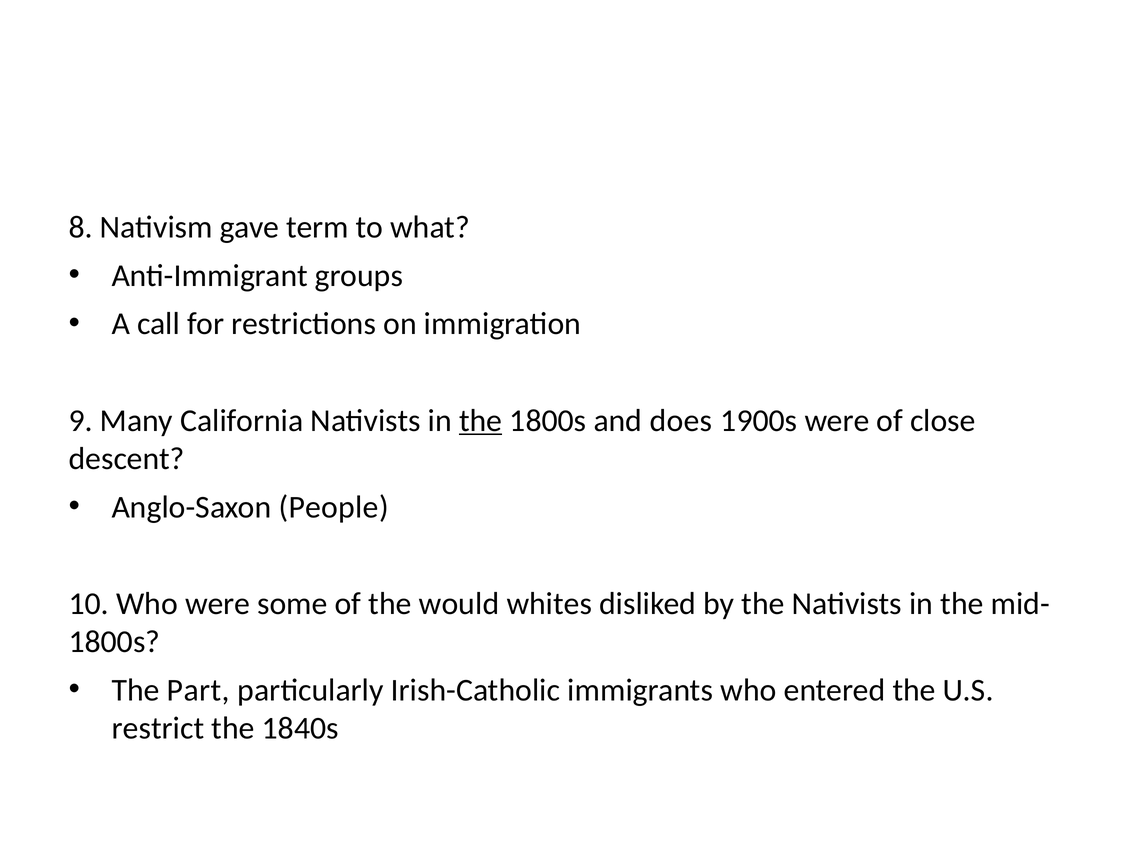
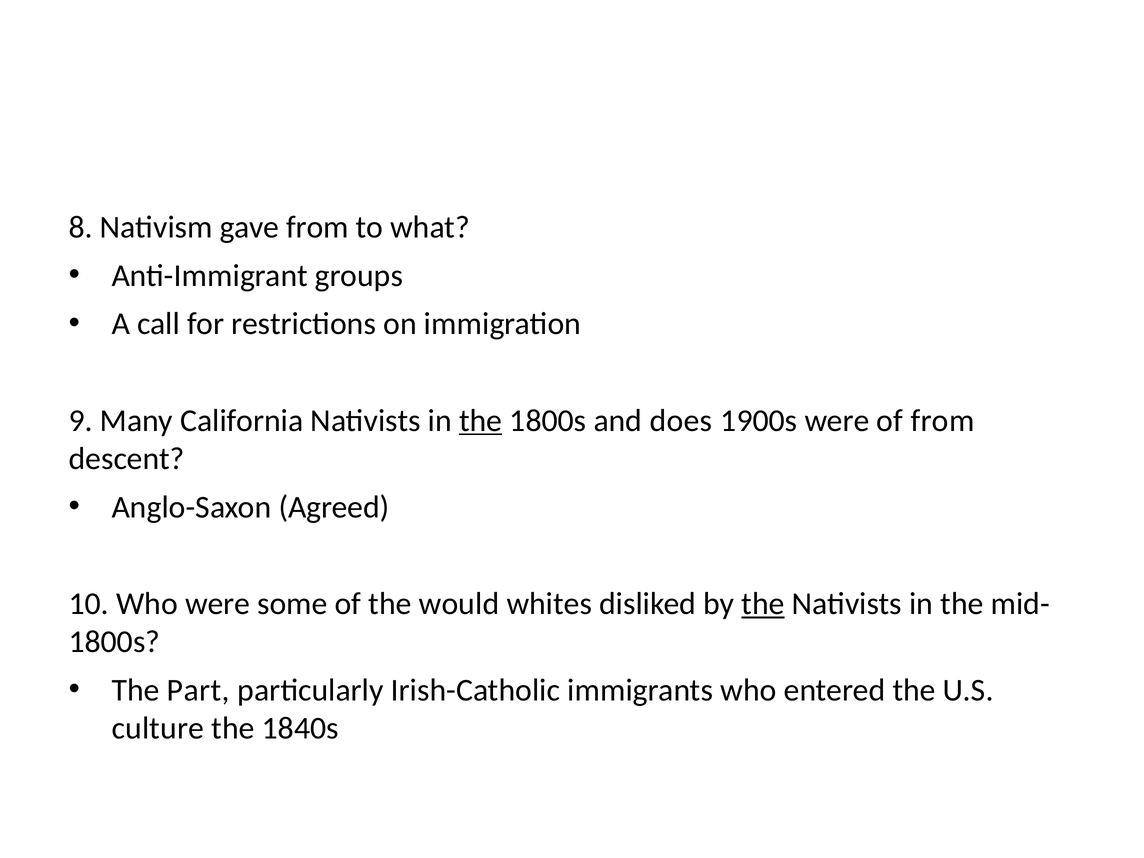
gave term: term -> from (317, 227)
of close: close -> from (943, 421)
People: People -> Agreed (334, 507)
the underline: none -> present (763, 604)
restrict: restrict -> culture (158, 728)
